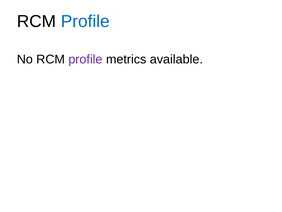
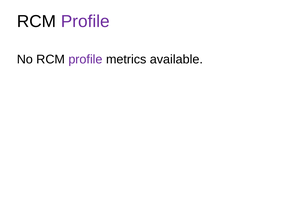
Profile colour: blue -> purple (85, 21)
